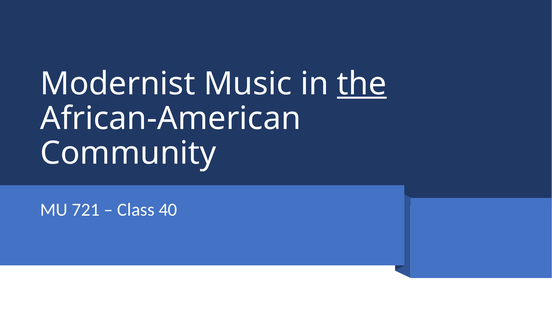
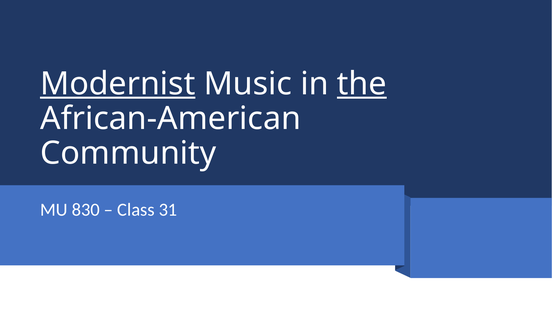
Modernist underline: none -> present (118, 84)
721: 721 -> 830 (86, 210)
40: 40 -> 31 (168, 210)
